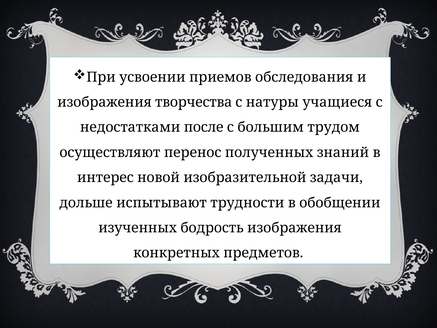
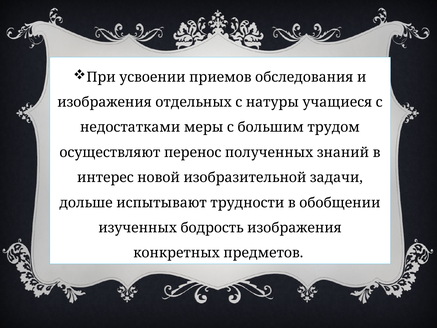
творчества: творчества -> отдельных (194, 102)
после: после -> меры (204, 127)
